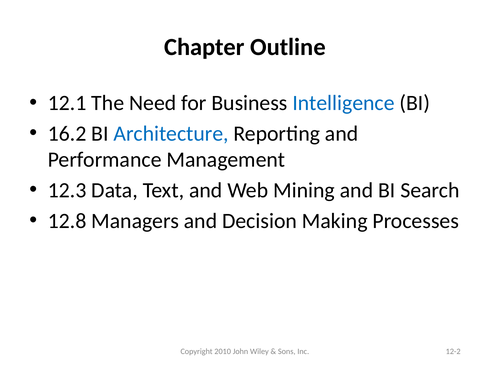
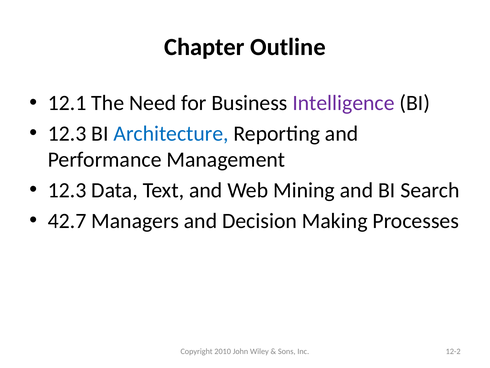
Intelligence colour: blue -> purple (343, 103)
16.2: 16.2 -> 12.3 (67, 133)
12.8: 12.8 -> 42.7 (67, 221)
